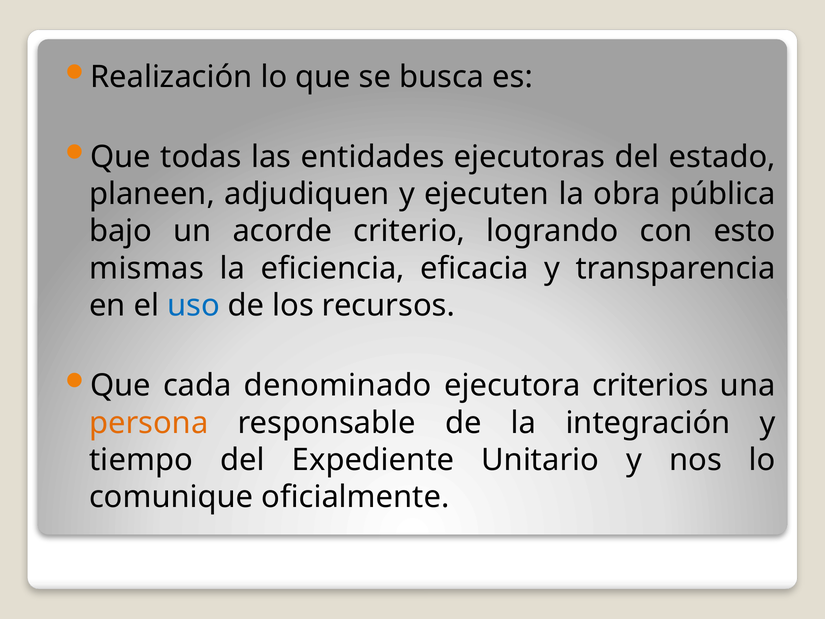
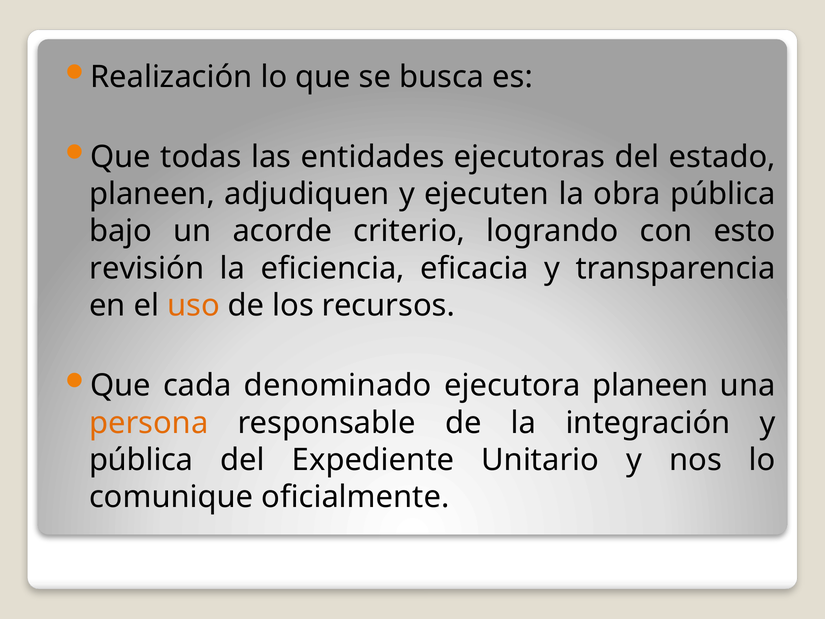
mismas: mismas -> revisión (147, 268)
uso colour: blue -> orange (193, 305)
ejecutora criterios: criterios -> planeen (650, 386)
tiempo: tiempo -> pública (141, 460)
